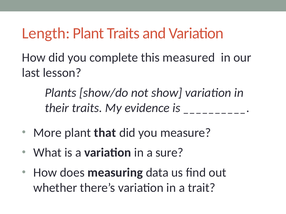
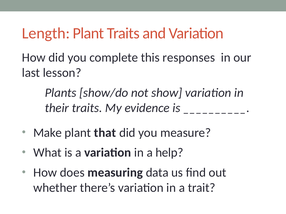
measured: measured -> responses (189, 58)
More: More -> Make (48, 133)
sure: sure -> help (169, 153)
